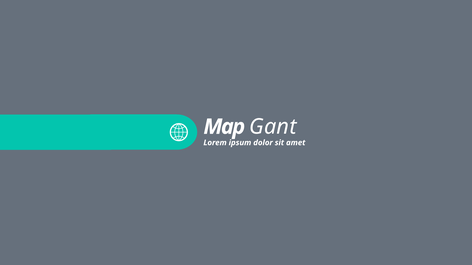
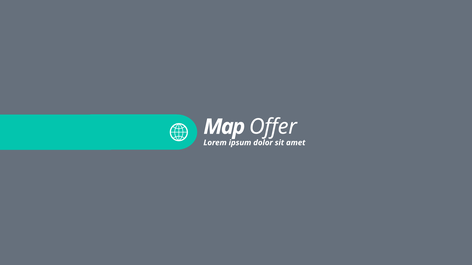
Gant: Gant -> Offer (273, 127)
